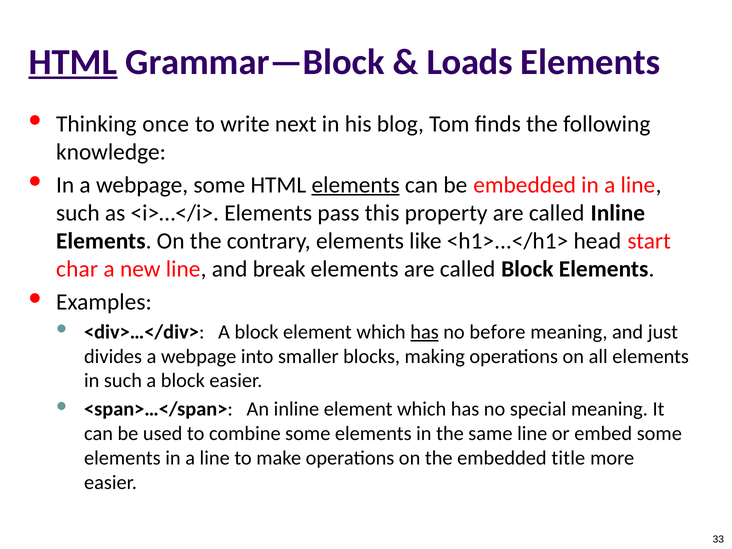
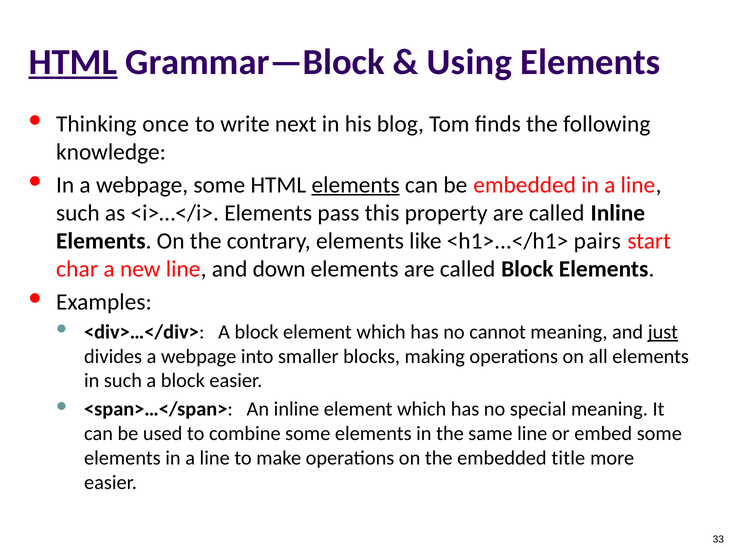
Loads: Loads -> Using (469, 62)
head: head -> pairs (597, 241)
break: break -> down (279, 269)
has underline: present -> none (425, 332)
before: before -> cannot (498, 332)
just underline: none -> present (663, 332)
